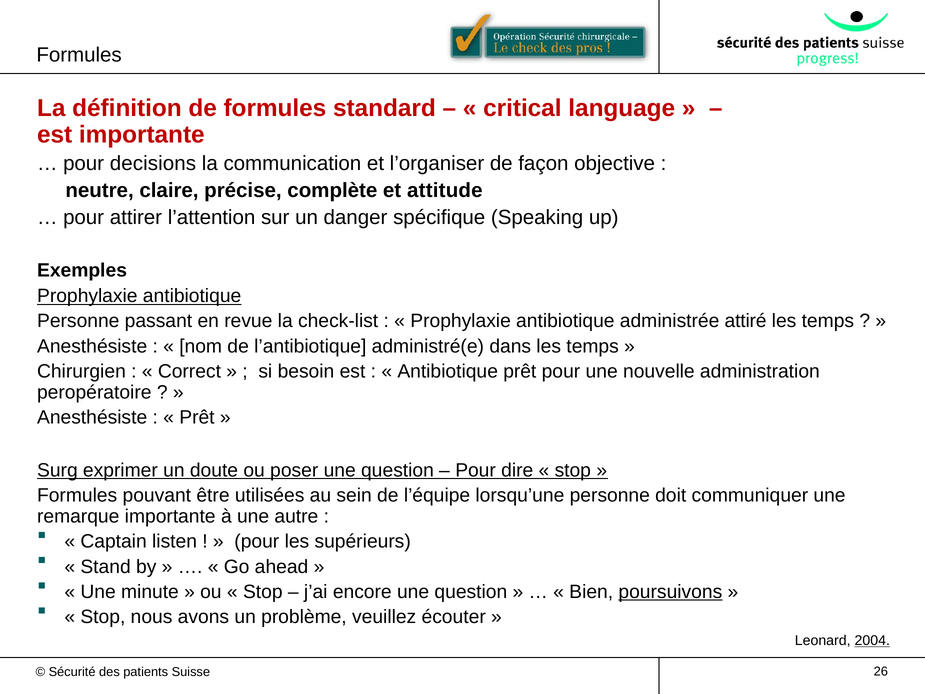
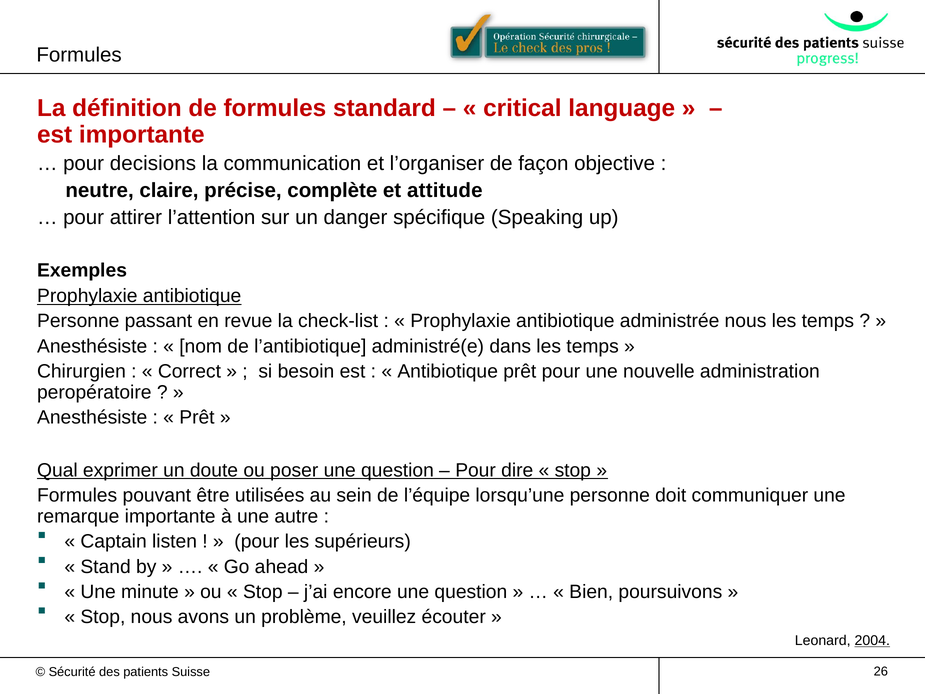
administrée attiré: attiré -> nous (746, 321)
Surg: Surg -> Qual (57, 470)
poursuivons underline: present -> none (670, 592)
